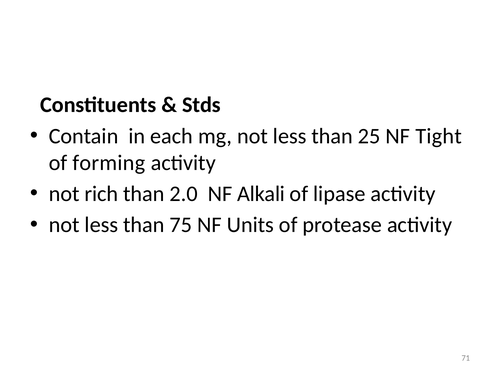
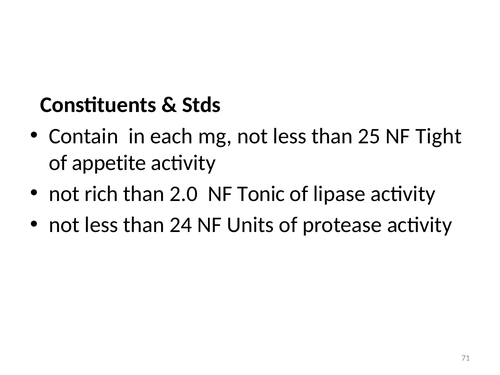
forming: forming -> appetite (109, 163)
Alkali: Alkali -> Tonic (261, 194)
75: 75 -> 24 (181, 225)
